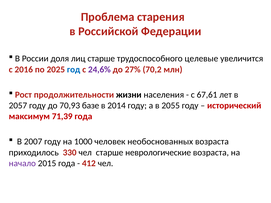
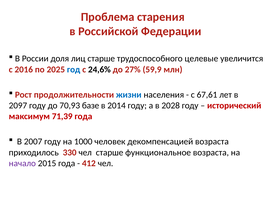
24,6% colour: purple -> black (99, 70)
70,2: 70,2 -> 59,9 (152, 70)
жизни colour: black -> blue (129, 95)
2057: 2057 -> 2097 (18, 106)
2055: 2055 -> 2028 (171, 106)
необоснованных: необоснованных -> декомпенсацией (160, 142)
неврологические: неврологические -> функциональное (158, 153)
